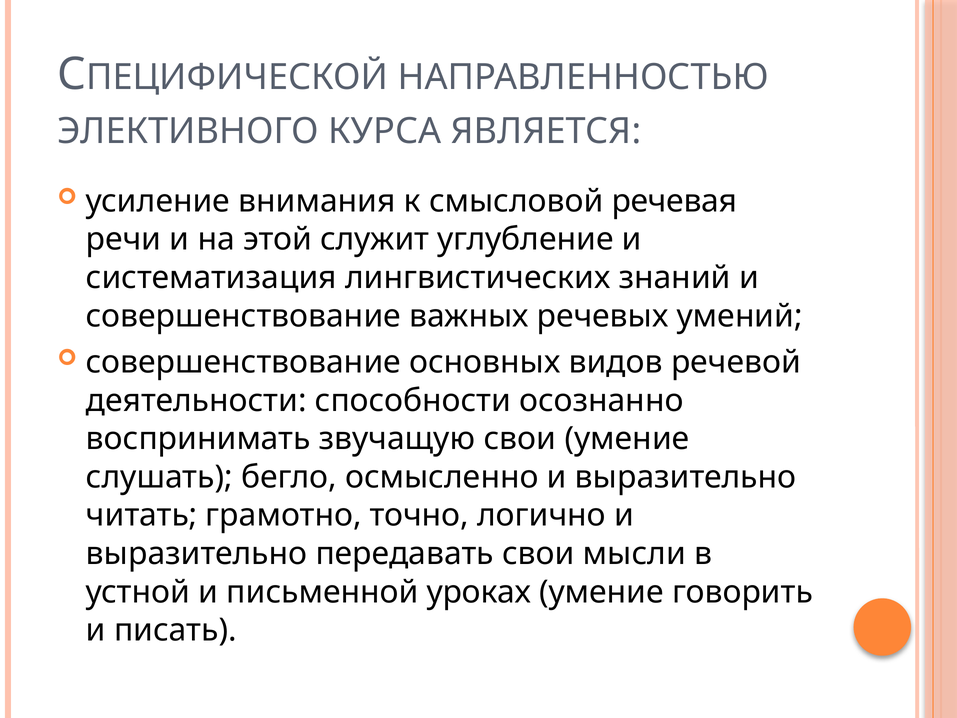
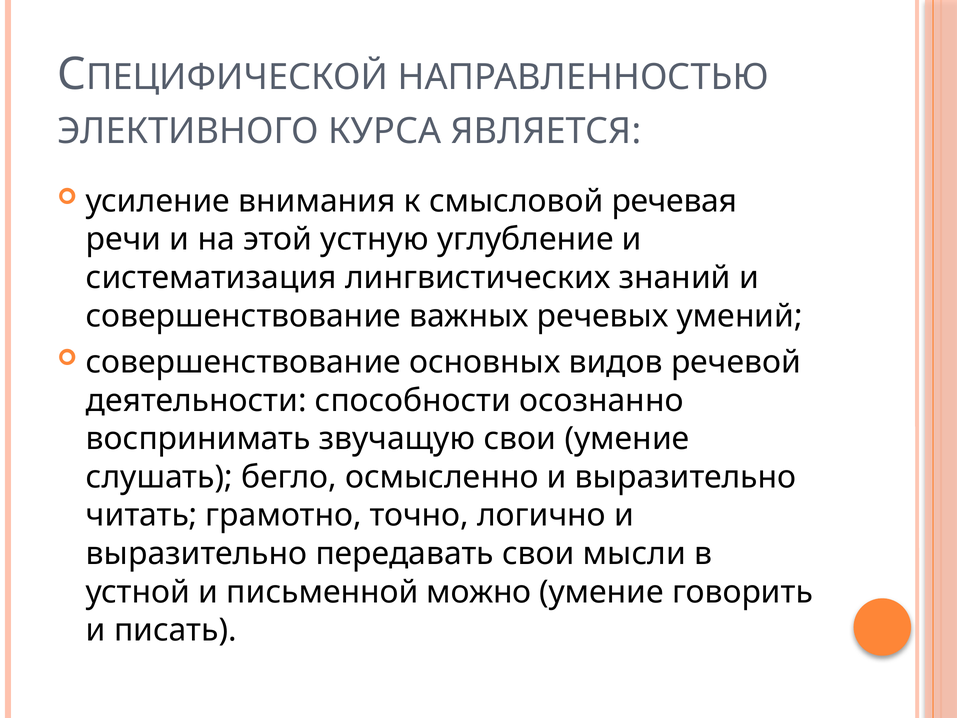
служит: служит -> устную (375, 239)
уроках: уроках -> можно (479, 592)
